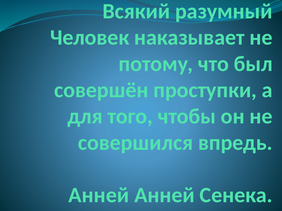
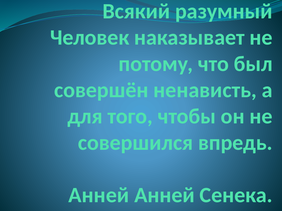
проступки: проступки -> ненависть (205, 90)
